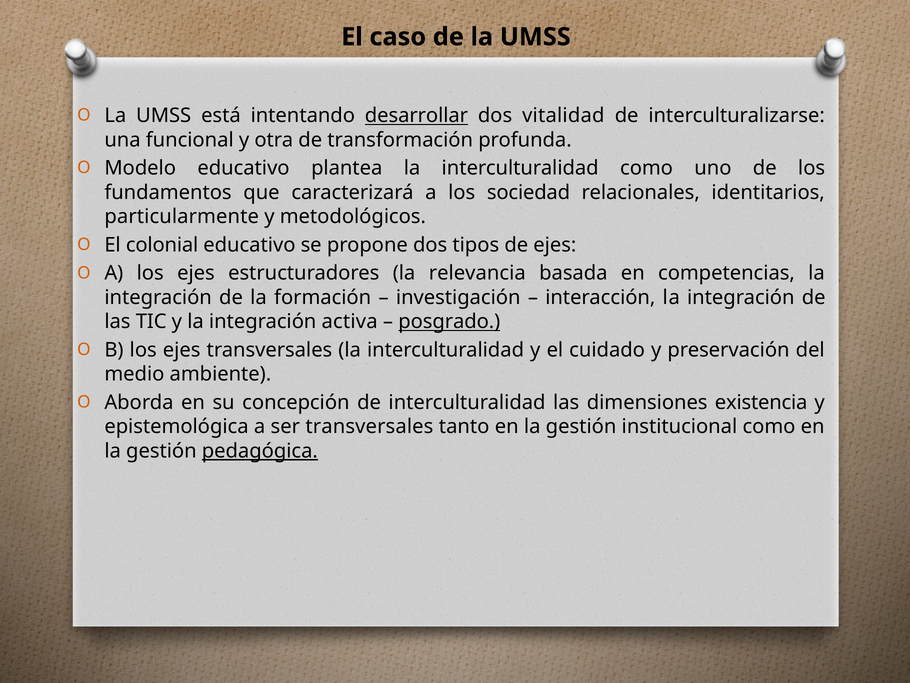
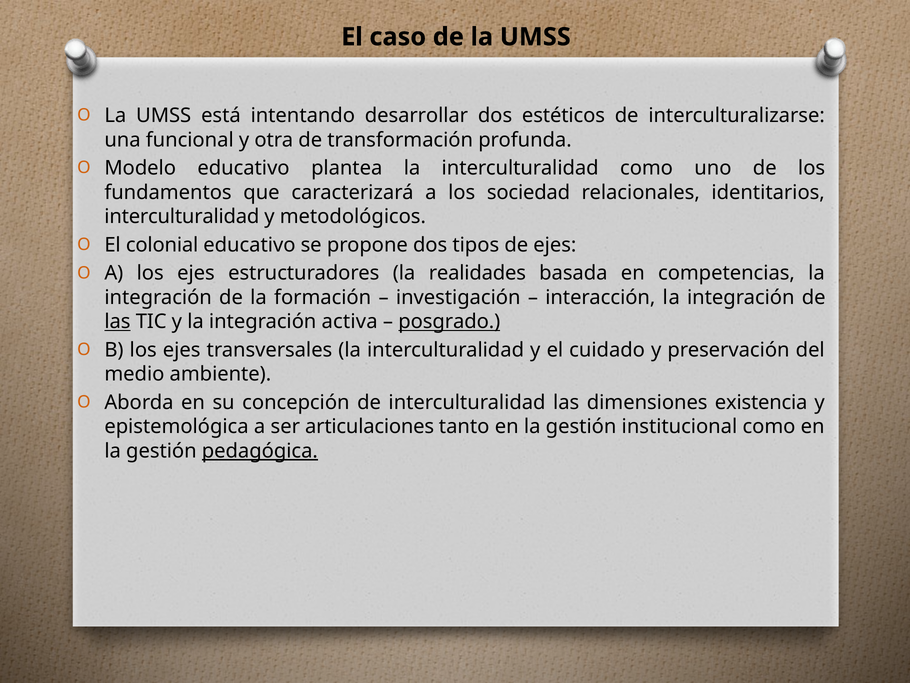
desarrollar underline: present -> none (416, 116)
vitalidad: vitalidad -> estéticos (563, 116)
particularmente: particularmente -> interculturalidad (182, 217)
relevancia: relevancia -> realidades (477, 273)
las underline: none -> present (117, 322)
ser transversales: transversales -> articulaciones (370, 427)
